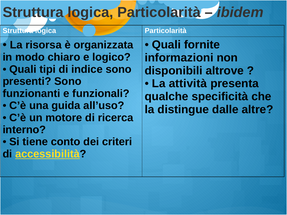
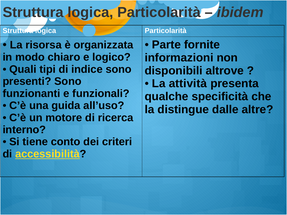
Quali: Quali -> Parte (166, 45)
